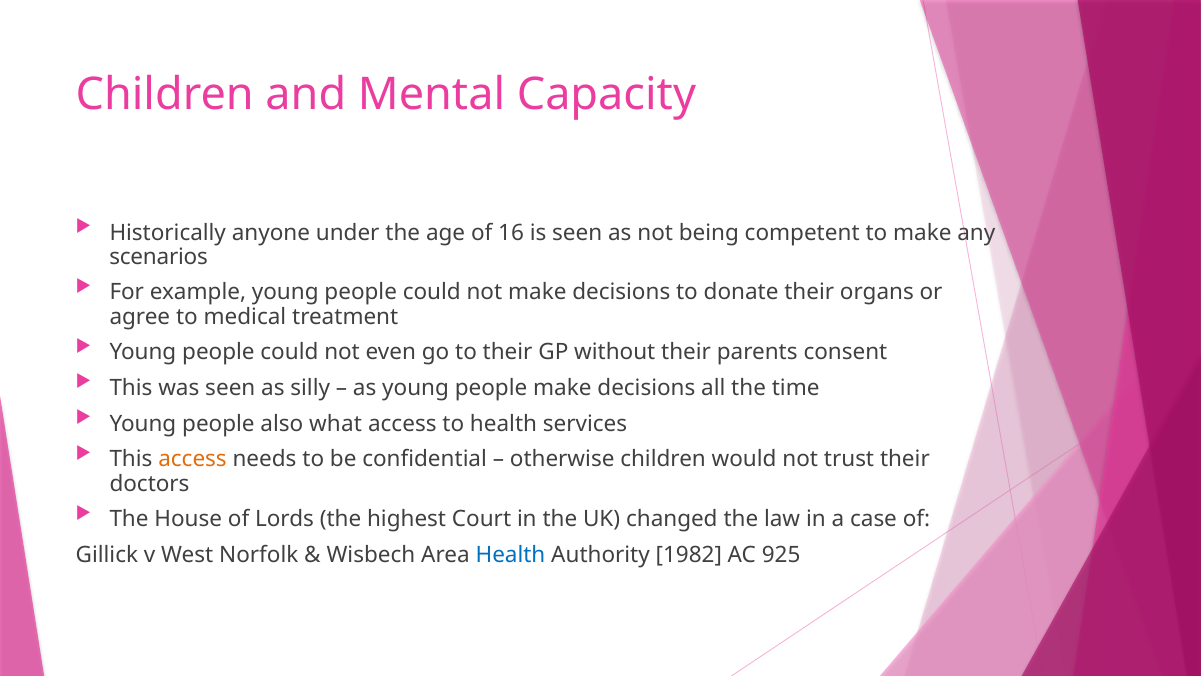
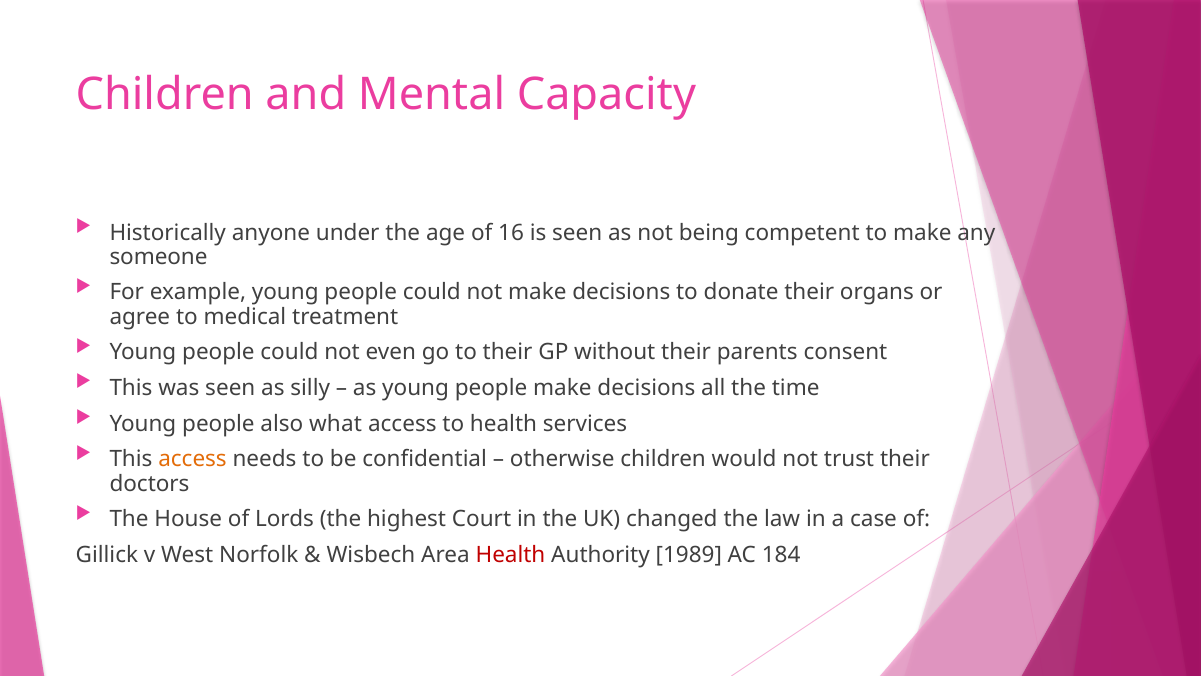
scenarios: scenarios -> someone (159, 257)
Health colour: blue -> red (510, 554)
1982: 1982 -> 1989 (689, 554)
925: 925 -> 184 (781, 554)
